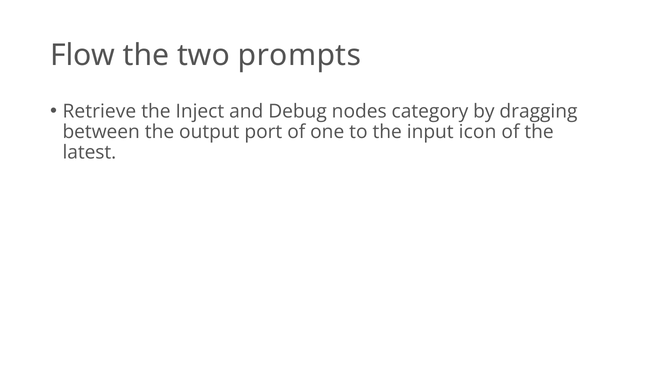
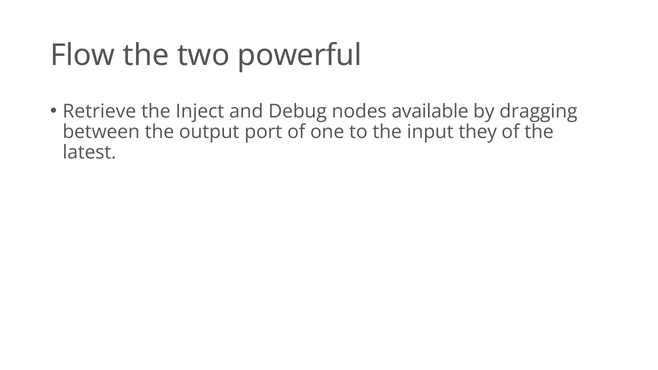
prompts: prompts -> powerful (300, 55)
category: category -> available (430, 111)
icon: icon -> they (478, 132)
